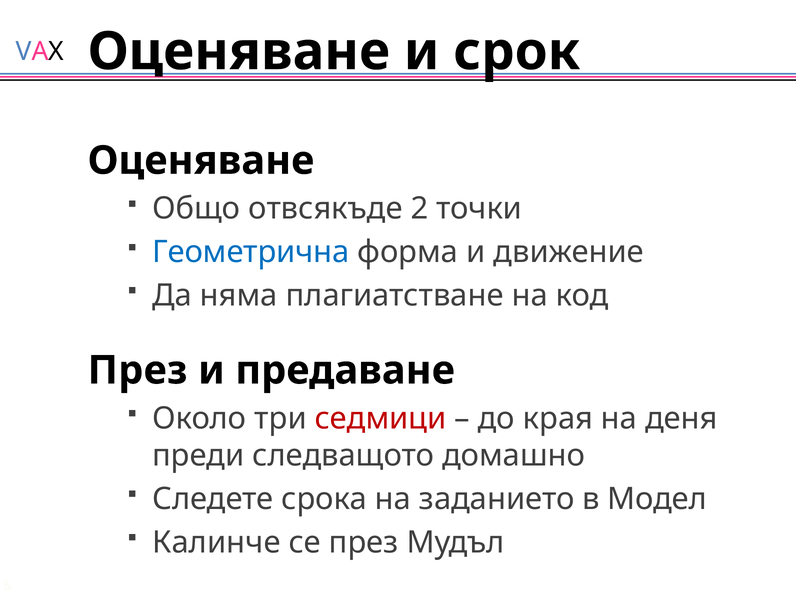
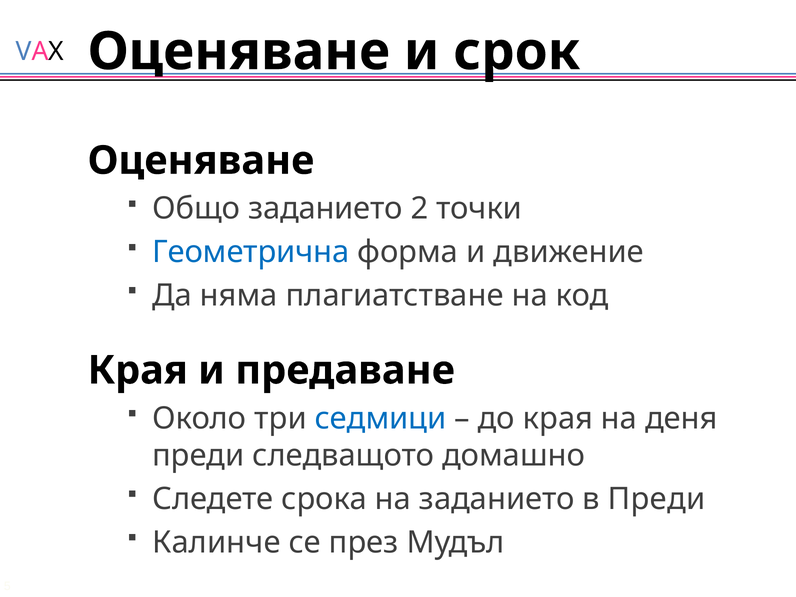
Общо отвсякъде: отвсякъде -> заданието (326, 209)
През: През -> Края (138, 370)
седмици colour: red -> blue (381, 418)
в Модел: Модел -> Преди (657, 499)
